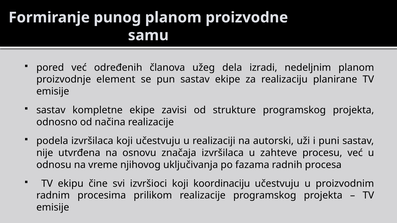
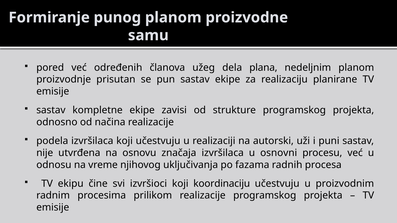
izradi: izradi -> plana (263, 68)
element: element -> prisutan (116, 80)
zahteve: zahteve -> osnovni (279, 153)
